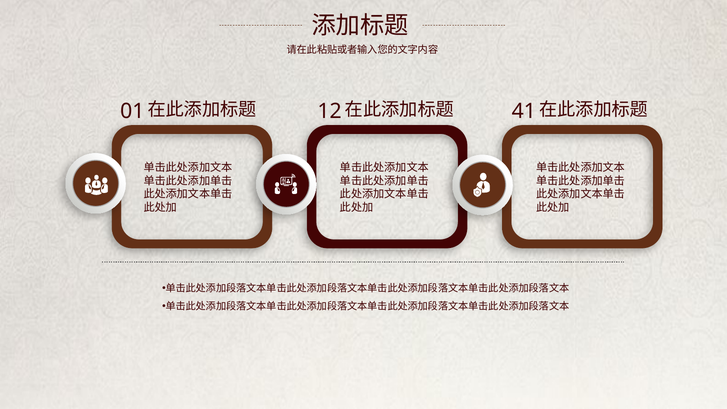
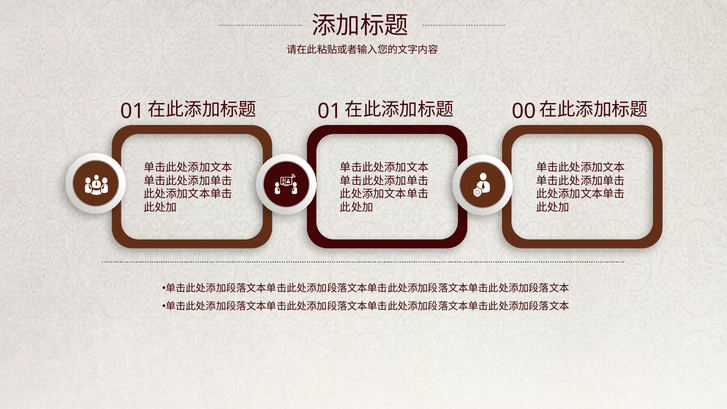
12: 12 -> 01 (330, 111)
41: 41 -> 00 (524, 111)
